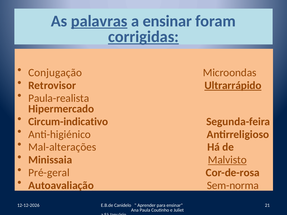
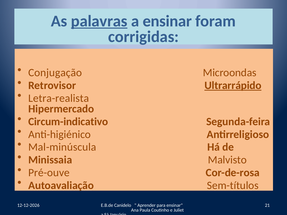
corrigidas underline: present -> none (143, 37)
Paula-realista: Paula-realista -> Letra-realista (59, 98)
Mal-alterações: Mal-alterações -> Mal-minúscula (62, 147)
Malvisto underline: present -> none (227, 160)
Pré-geral: Pré-geral -> Pré-ouve (49, 173)
Sem-norma: Sem-norma -> Sem-títulos (233, 186)
